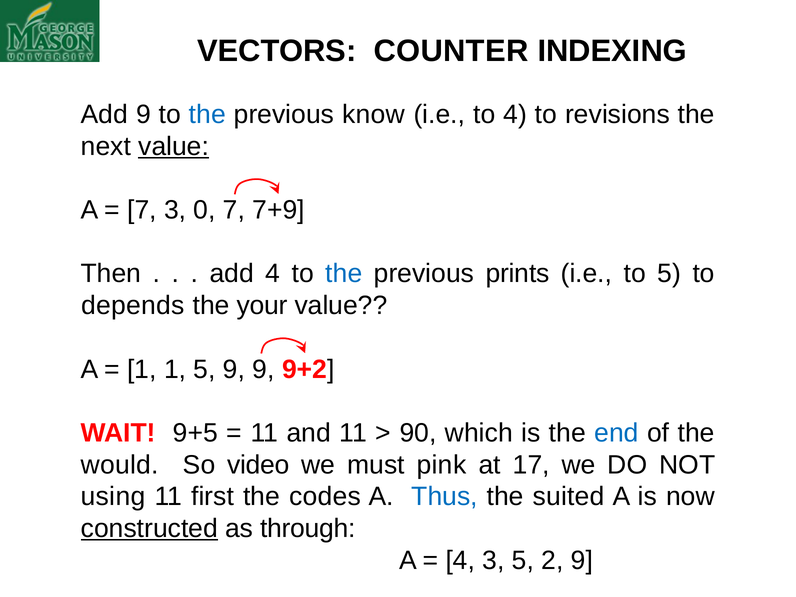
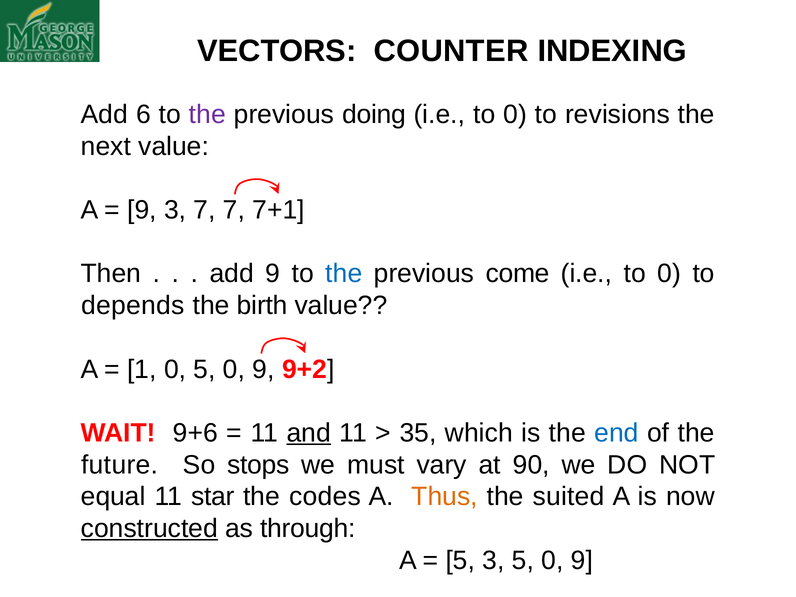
Add 9: 9 -> 6 (143, 115)
the colour: blue -> purple (207, 115)
know: know -> doing (374, 115)
4: 4 -> 0 (515, 115)
value underline: present -> none (174, 146)
7: 7 -> 9 (142, 210)
3 0: 0 -> 7 (204, 210)
7+9: 7+9 -> 7+1 (279, 210)
add 4: 4 -> 9 (273, 274)
prints: prints -> come (518, 274)
5: 5 -> 0 (669, 274)
your: your -> birth (262, 306)
1 1: 1 -> 0 (175, 369)
9: 9 -> 0 (234, 369)
9+5: 9+5 -> 9+6 (195, 433)
and underline: none -> present (309, 433)
90: 90 -> 35 (418, 433)
would: would -> future (120, 465)
video: video -> stops (258, 465)
pink: pink -> vary (442, 465)
17: 17 -> 90 (531, 465)
using: using -> equal (113, 497)
first: first -> star (213, 497)
Thus colour: blue -> orange (445, 497)
4: 4 -> 5 (460, 560)
3 5 2: 2 -> 0 (552, 560)
